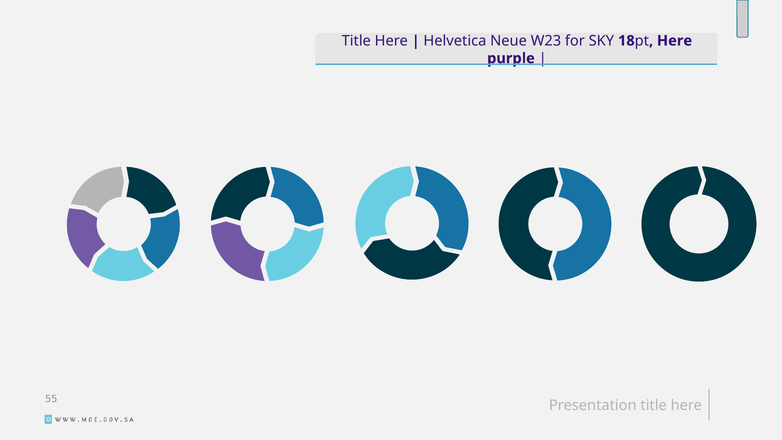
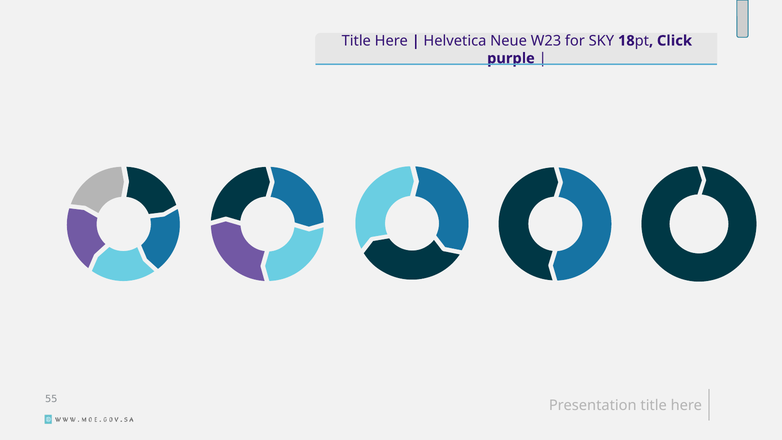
Here: Here -> Click (674, 41)
